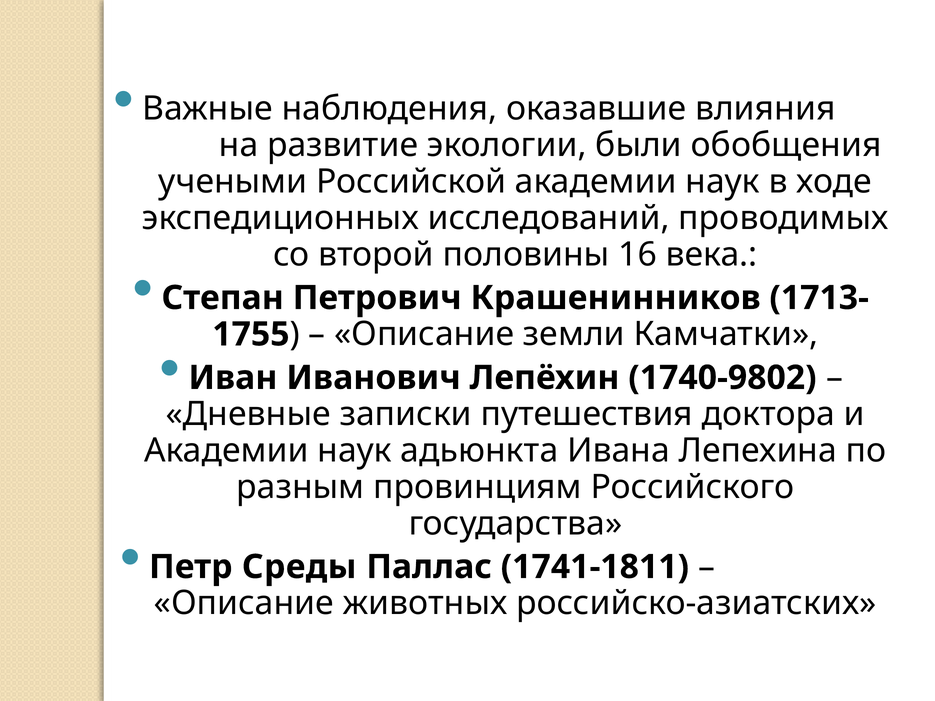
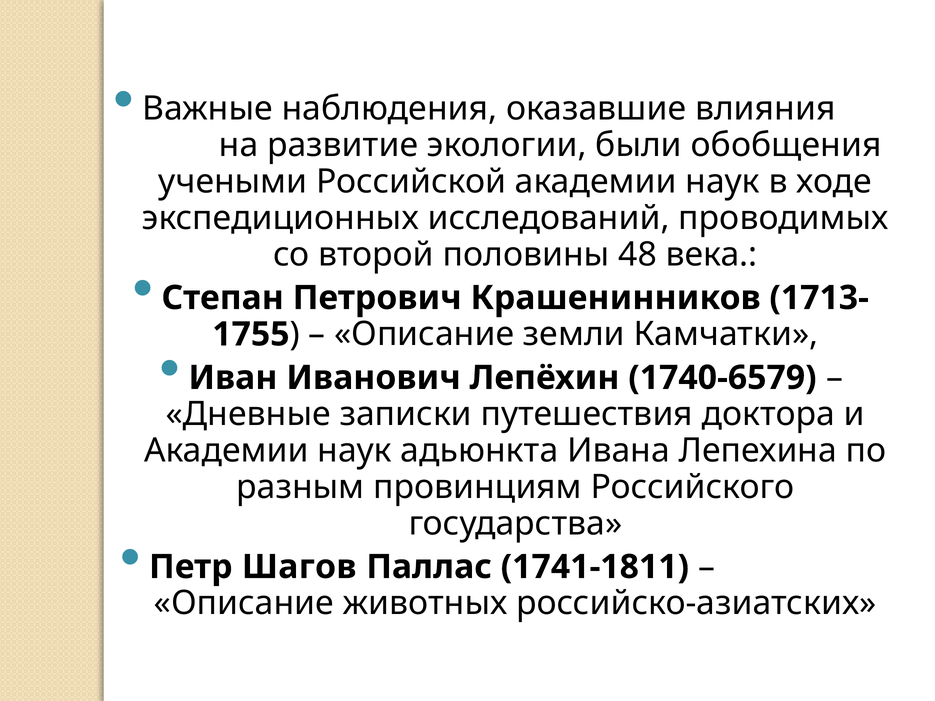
16: 16 -> 48 (638, 255)
1740-9802: 1740-9802 -> 1740-6579 (722, 378)
Среды: Среды -> Шагов (299, 567)
